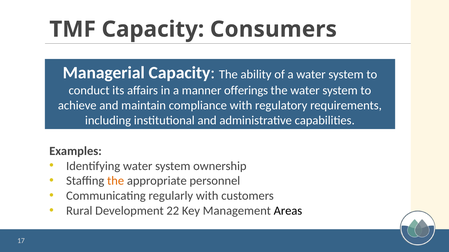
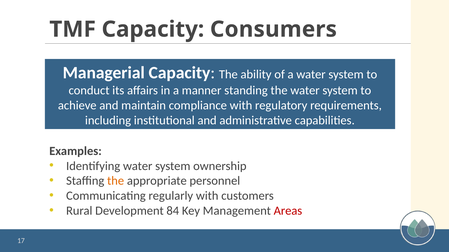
offerings: offerings -> standing (246, 91)
22: 22 -> 84 (173, 211)
Areas colour: black -> red (288, 211)
